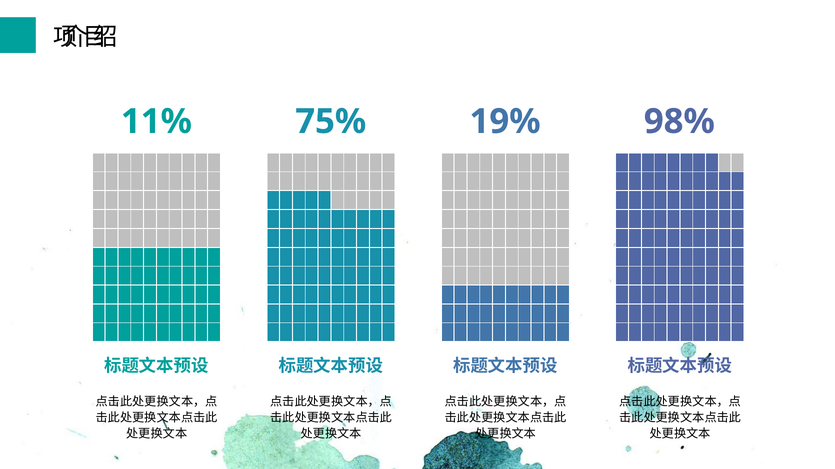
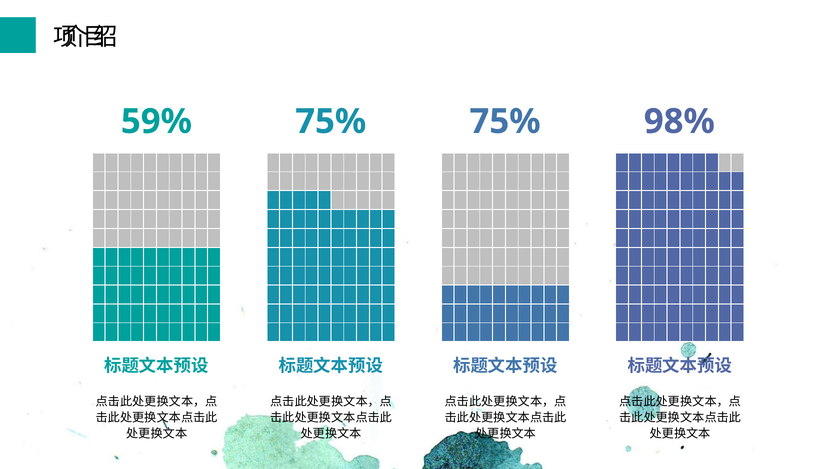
11%: 11% -> 59% (156, 122)
75% 19%: 19% -> 75% (505, 122)
